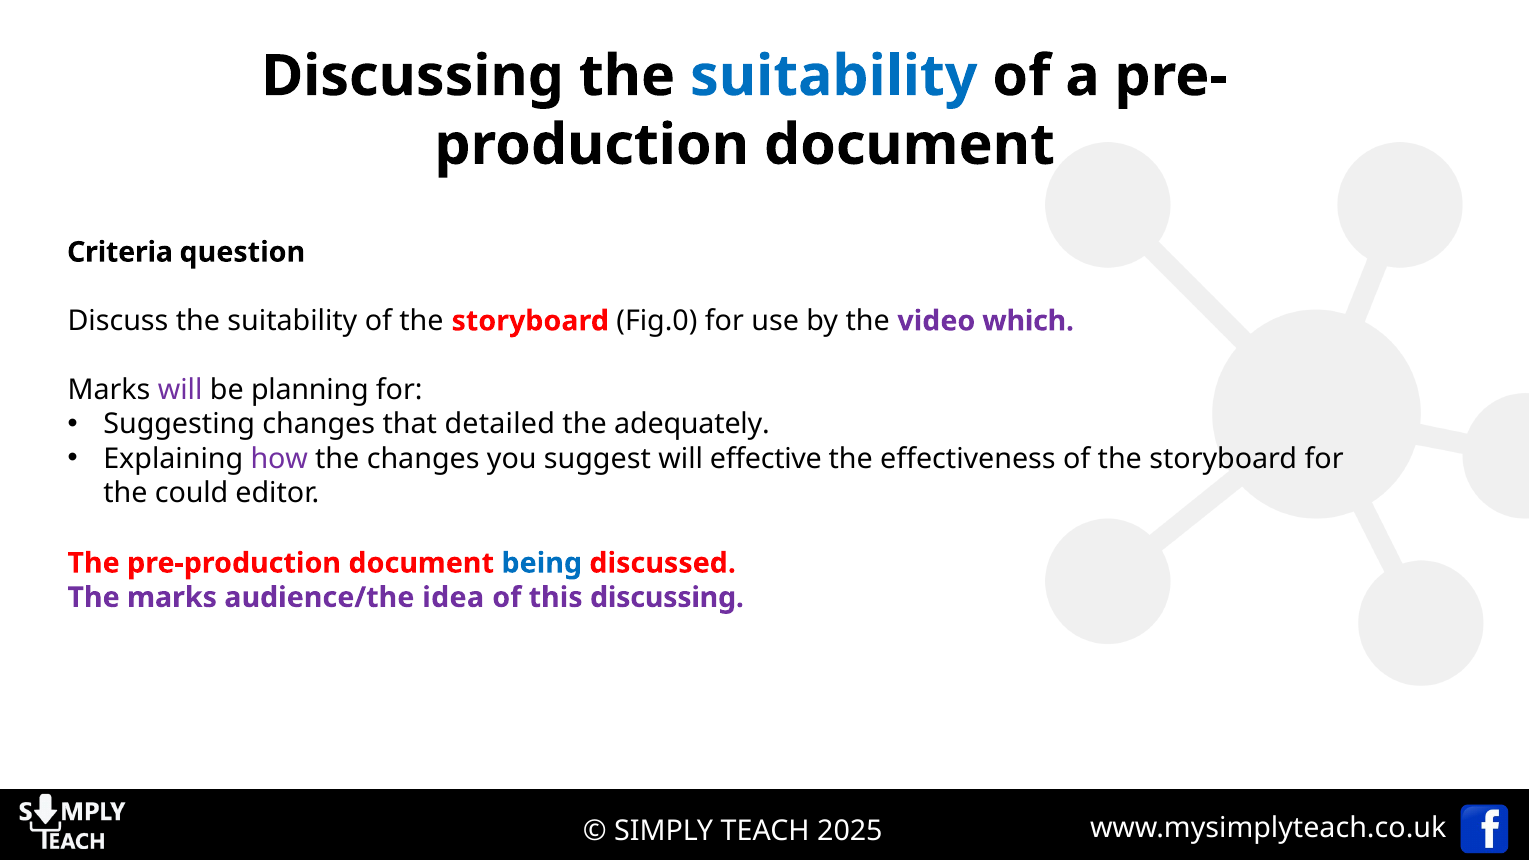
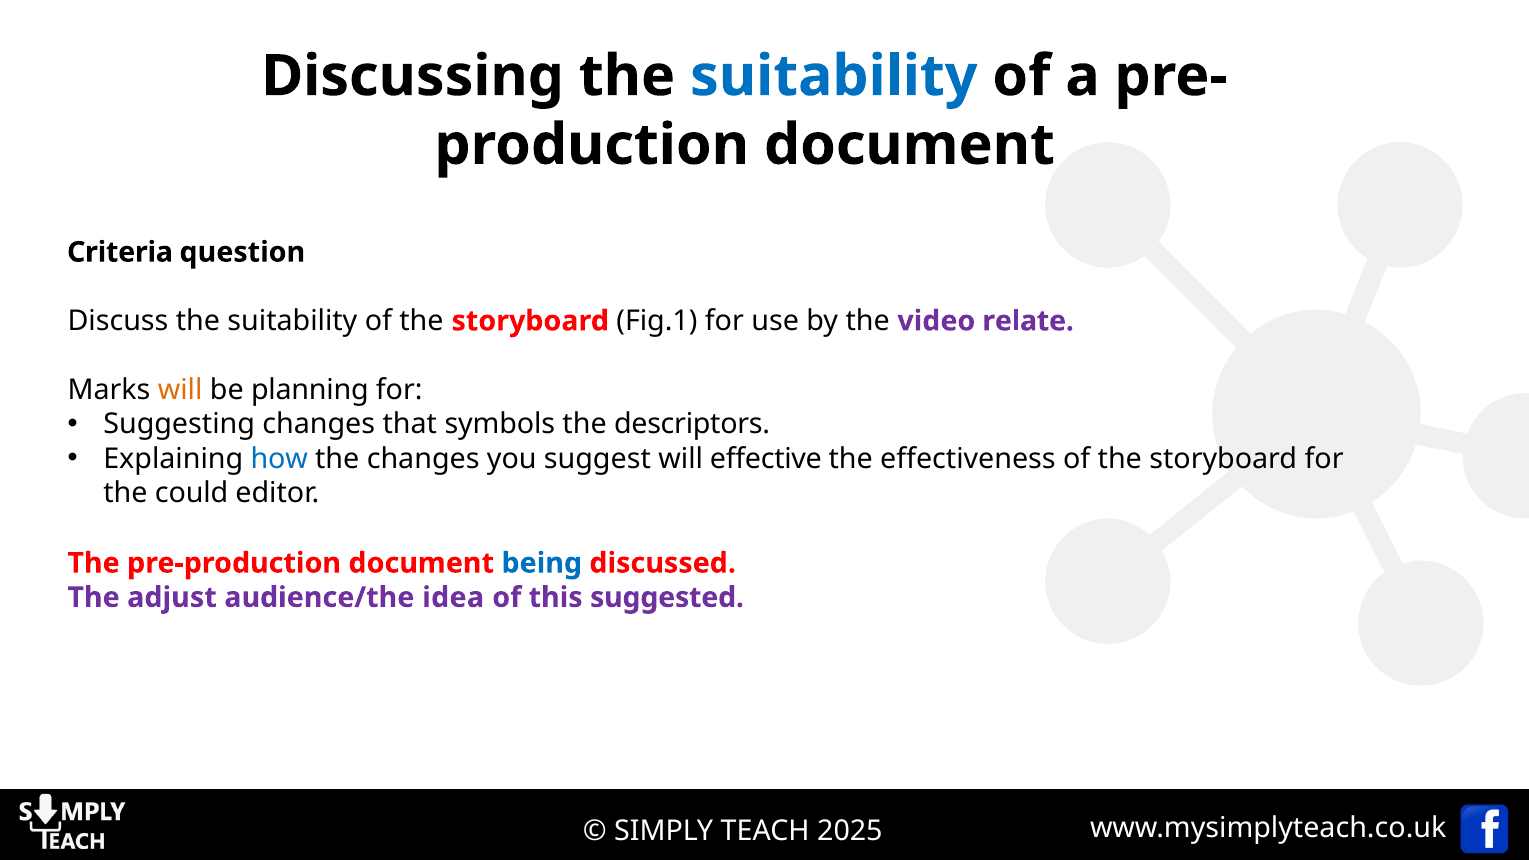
Fig.0: Fig.0 -> Fig.1 (657, 321)
which: which -> relate (1028, 321)
will colour: purple -> orange (180, 390)
detailed: detailed -> symbols (500, 424)
adequately: adequately -> descriptors (692, 424)
how colour: purple -> blue (279, 459)
The marks: marks -> adjust (172, 598)
this discussing: discussing -> suggested (667, 598)
